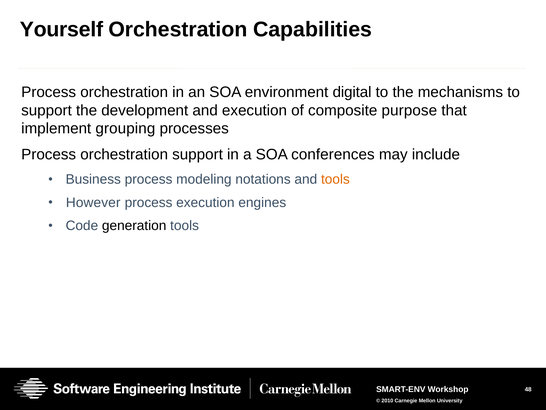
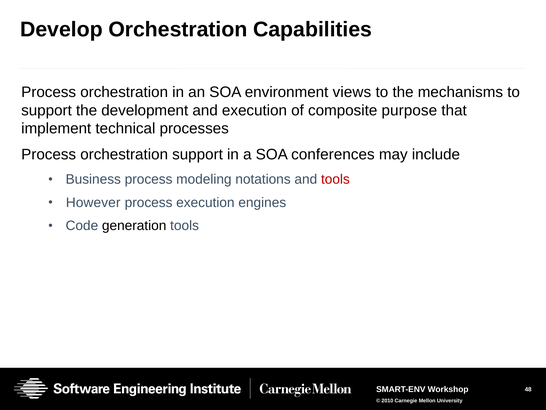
Yourself: Yourself -> Develop (61, 30)
digital: digital -> views (352, 92)
grouping: grouping -> technical (125, 128)
tools colour: orange -> red (335, 179)
